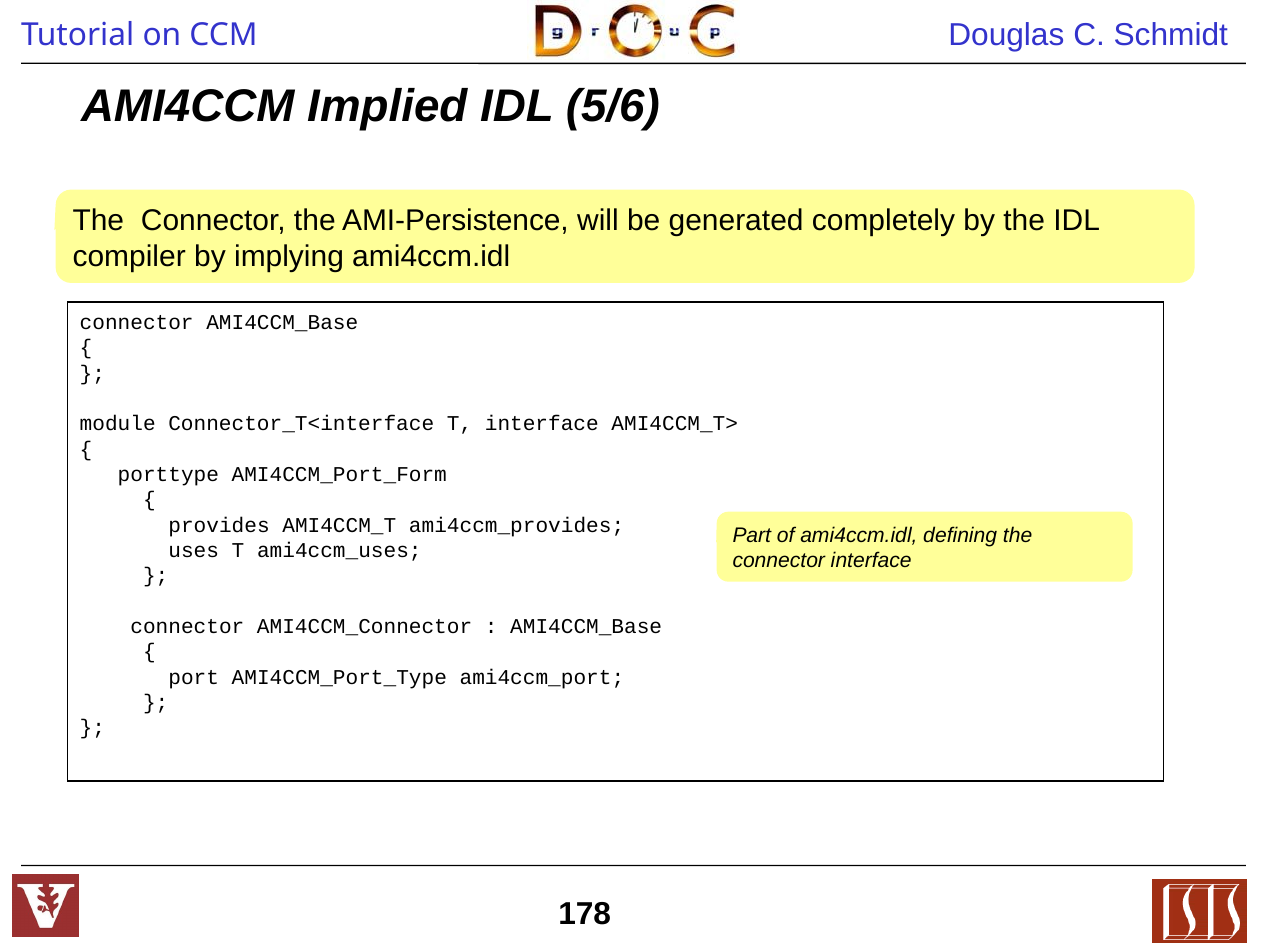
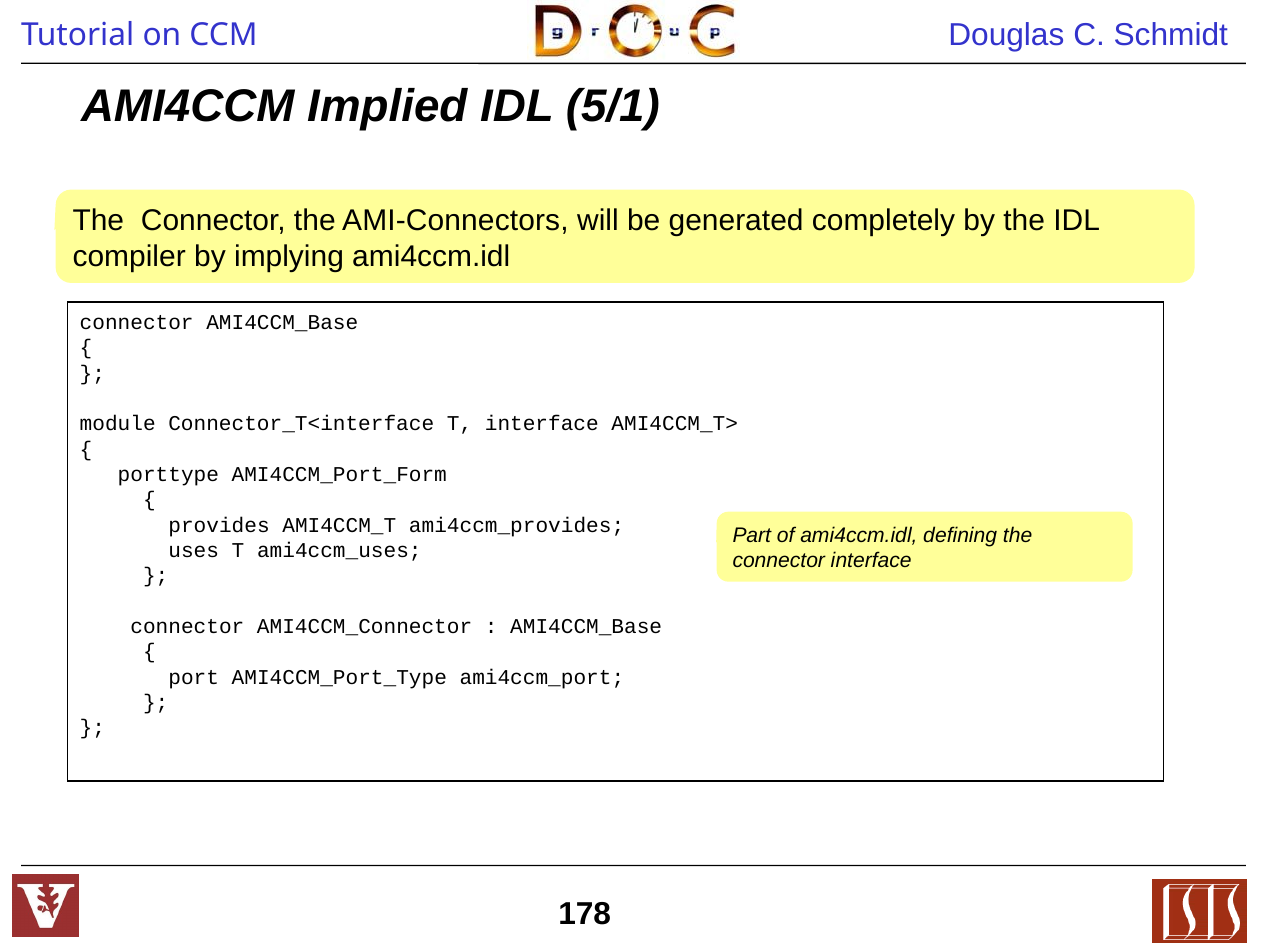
5/6: 5/6 -> 5/1 (613, 107)
AMI-Persistence: AMI-Persistence -> AMI-Connectors (455, 220)
